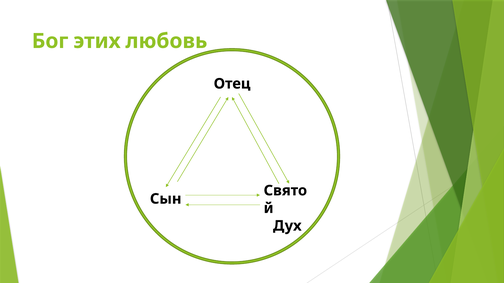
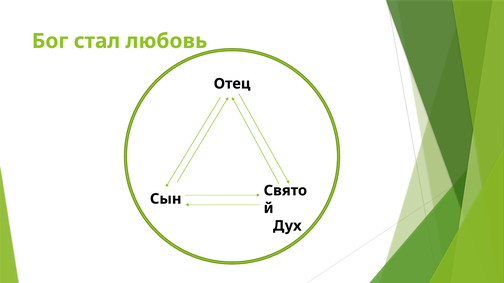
этих: этих -> стал (97, 41)
